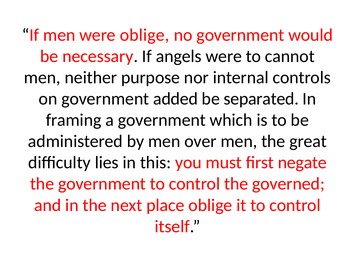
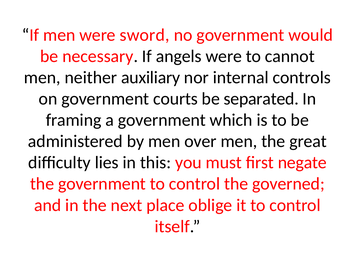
were oblige: oblige -> sword (145, 35)
purpose: purpose -> auxiliary (151, 78)
added: added -> courts (176, 99)
